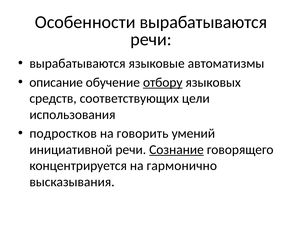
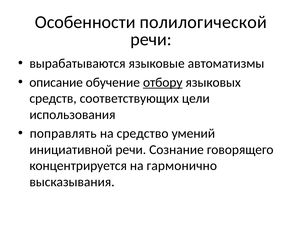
Особенности вырабатываются: вырабатываются -> полилогической (203, 22)
подростков: подростков -> поправлять (63, 133)
говорить: говорить -> средство (143, 133)
Сознание underline: present -> none (176, 149)
